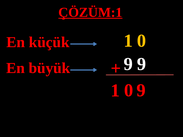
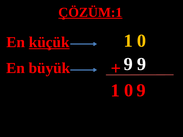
küçük underline: none -> present (49, 42)
